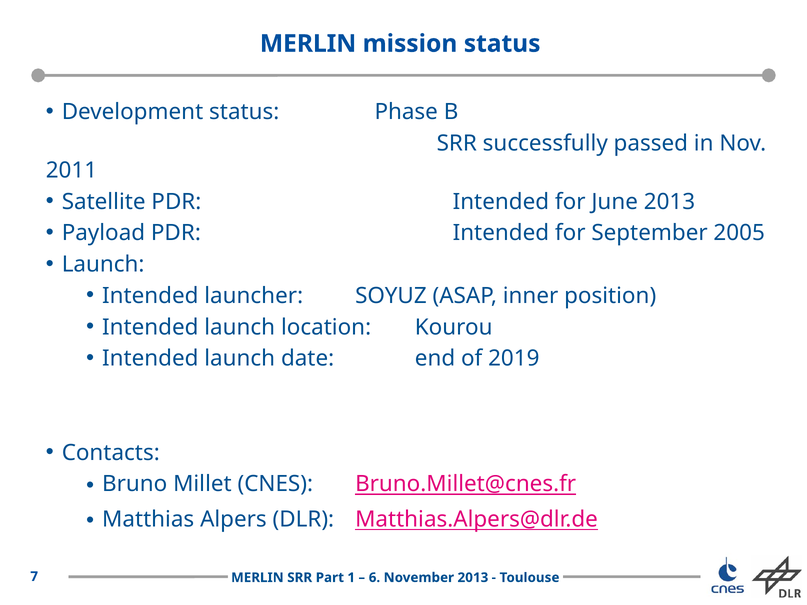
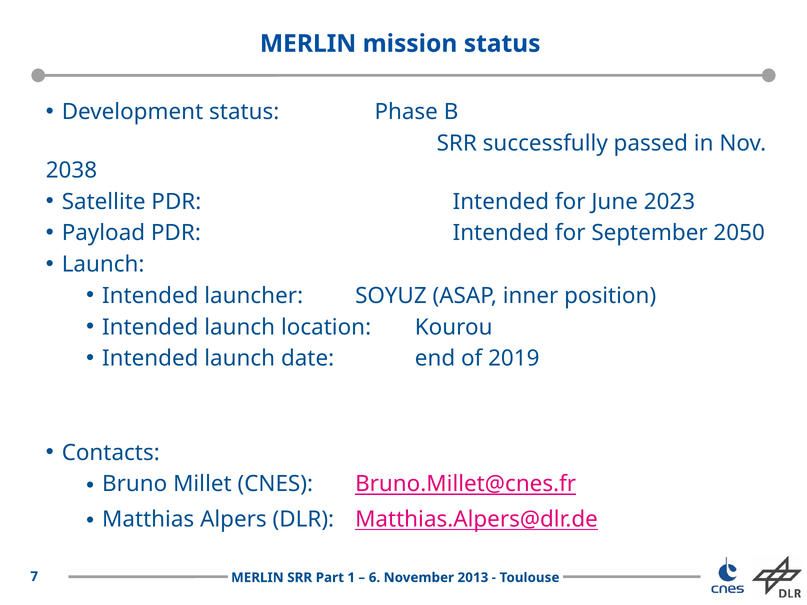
2011: 2011 -> 2038 (71, 170)
June 2013: 2013 -> 2023 (669, 202)
2005: 2005 -> 2050 (739, 233)
